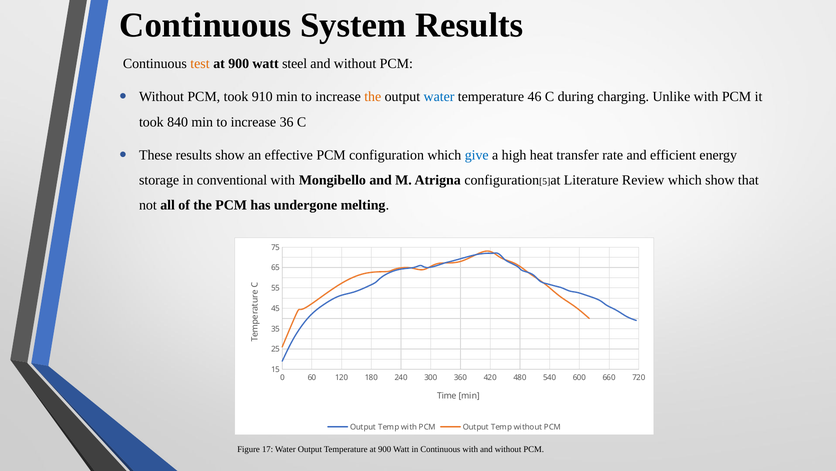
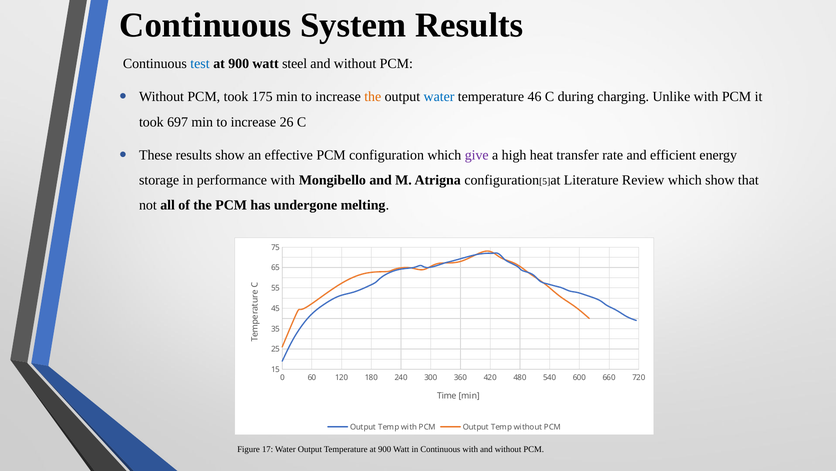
test colour: orange -> blue (200, 64)
910: 910 -> 175 (262, 97)
840: 840 -> 697 (178, 122)
36: 36 -> 26 (287, 122)
give colour: blue -> purple (477, 155)
conventional: conventional -> performance (232, 180)
